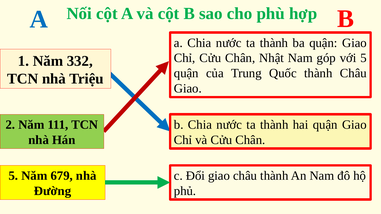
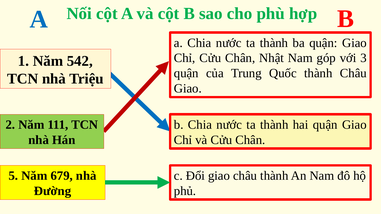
với 5: 5 -> 3 (364, 58)
332: 332 -> 542 (80, 61)
